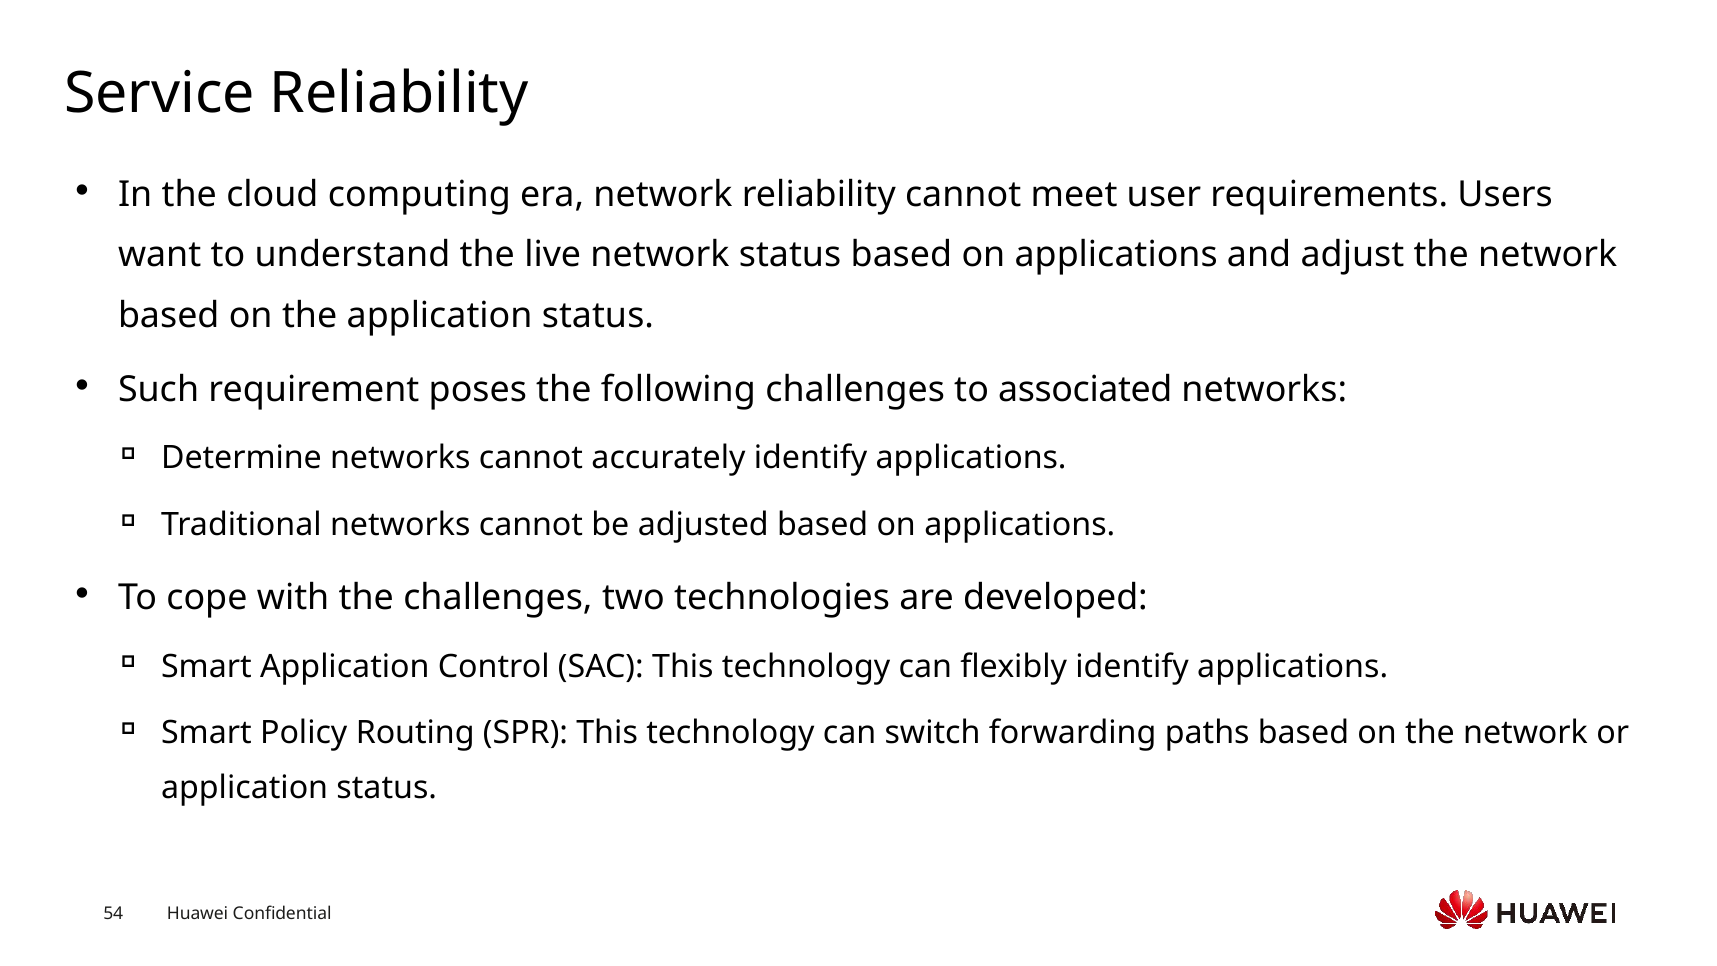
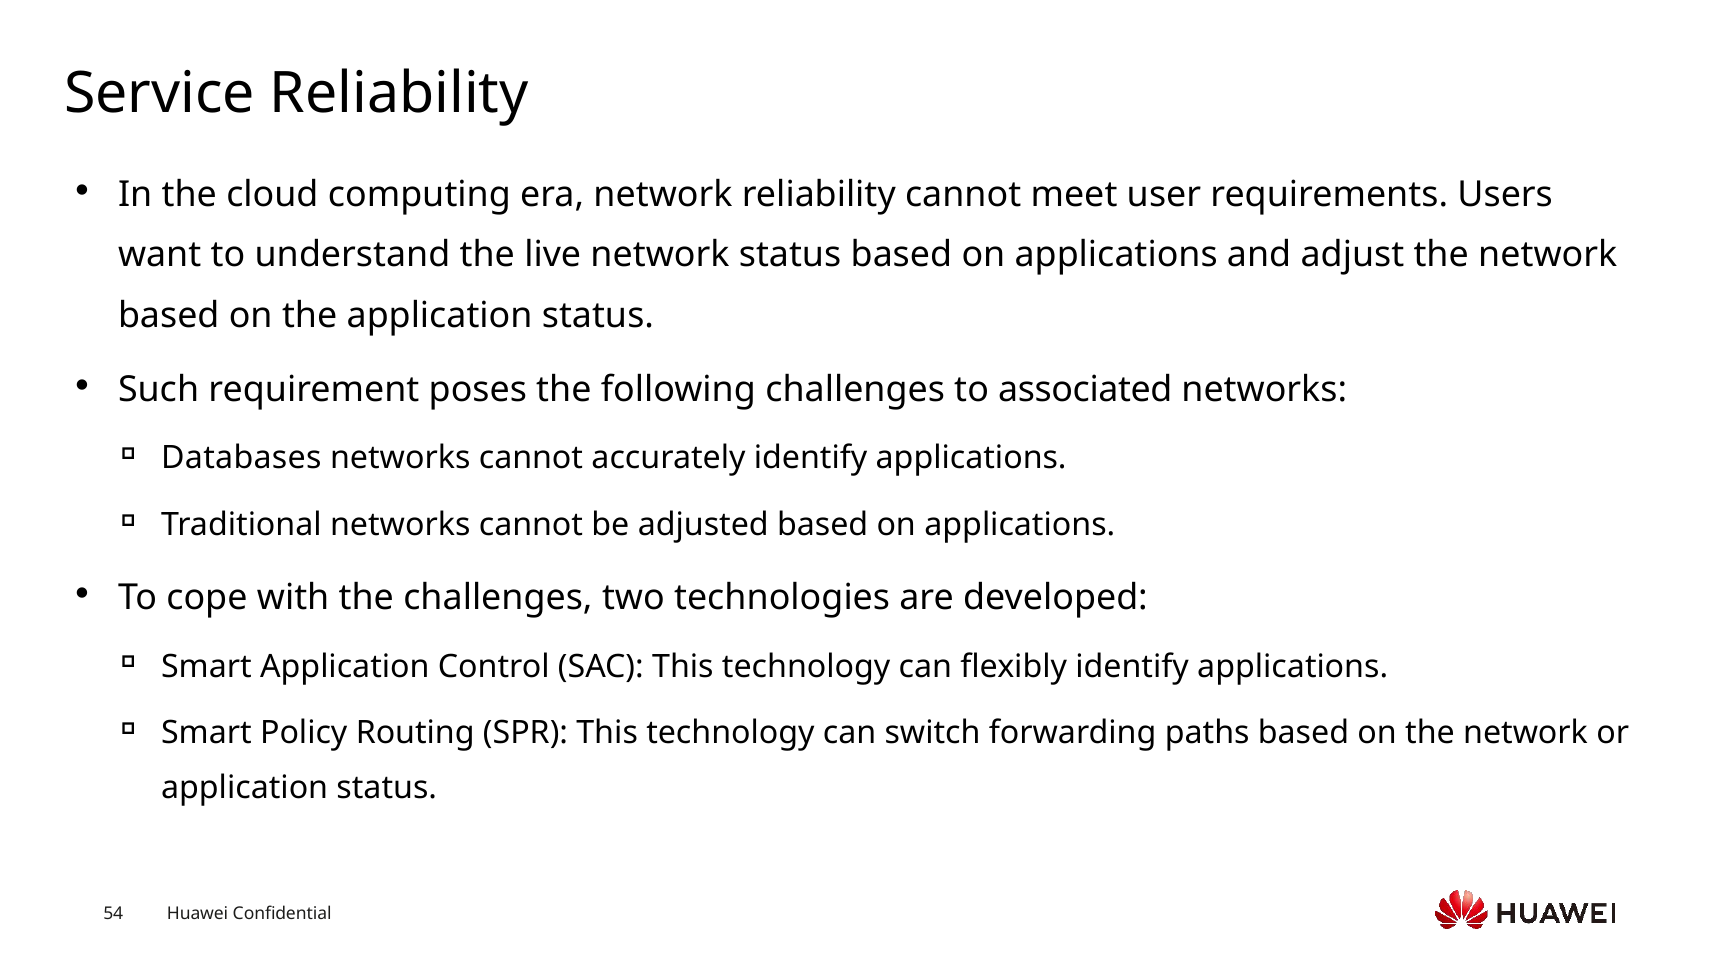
Determine: Determine -> Databases (241, 458)
